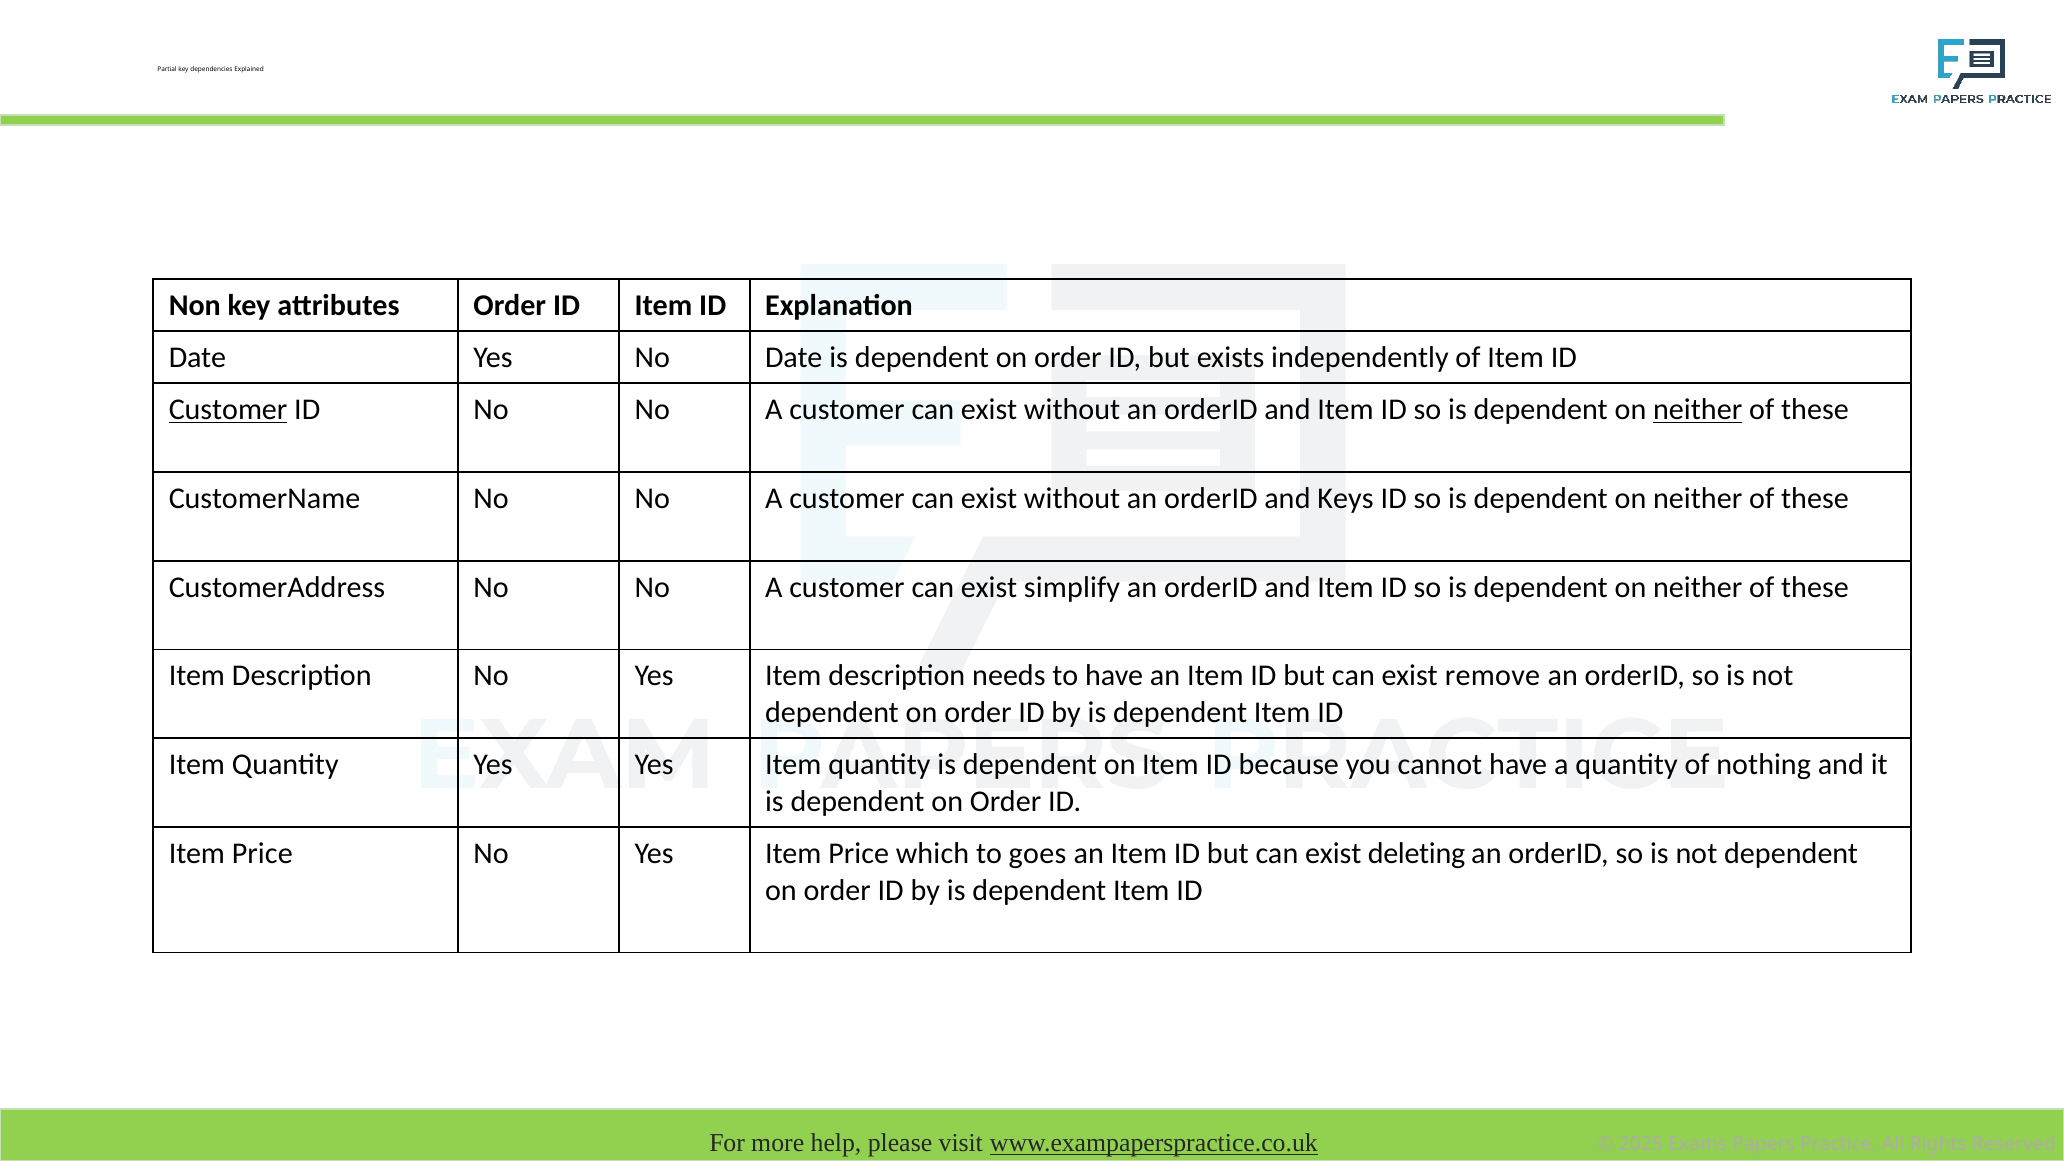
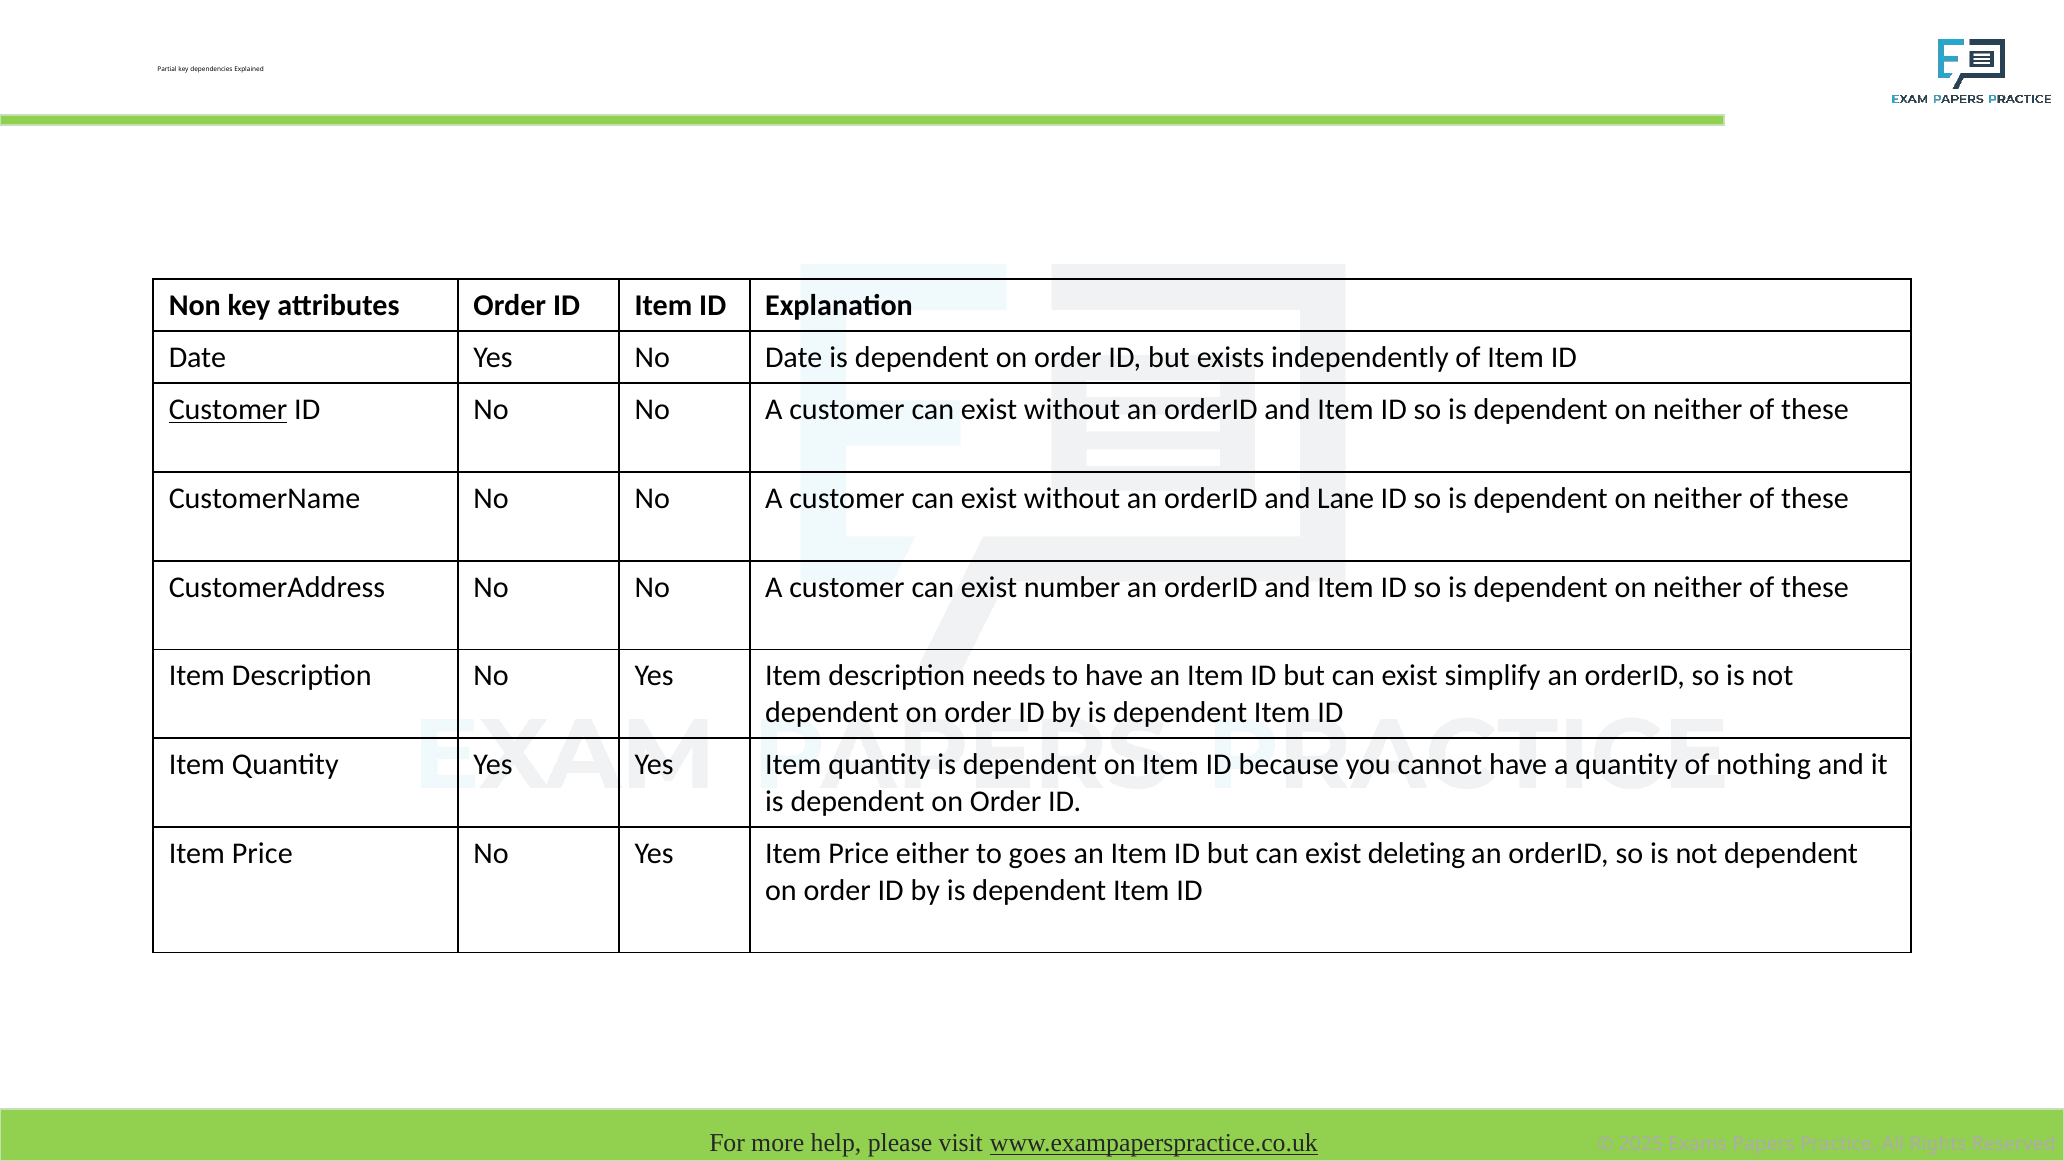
neither underline: present -> none (1698, 410)
Keys: Keys -> Lane (1346, 498)
simplify: simplify -> number (1072, 587)
remove: remove -> simplify (1493, 676)
which: which -> either (933, 854)
